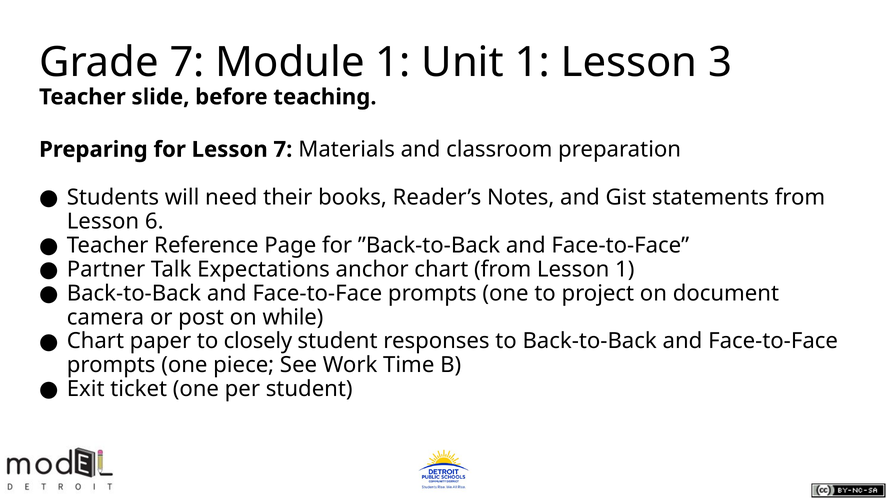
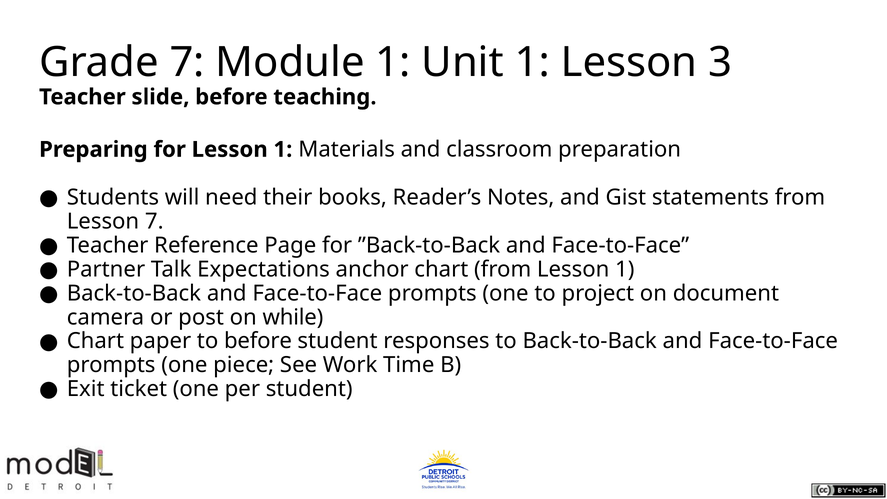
for Lesson 7: 7 -> 1 (283, 150)
Lesson 6: 6 -> 7 (154, 221)
to closely: closely -> before (258, 341)
